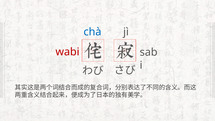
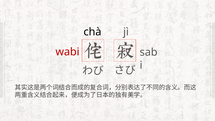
chà colour: blue -> black (92, 32)
